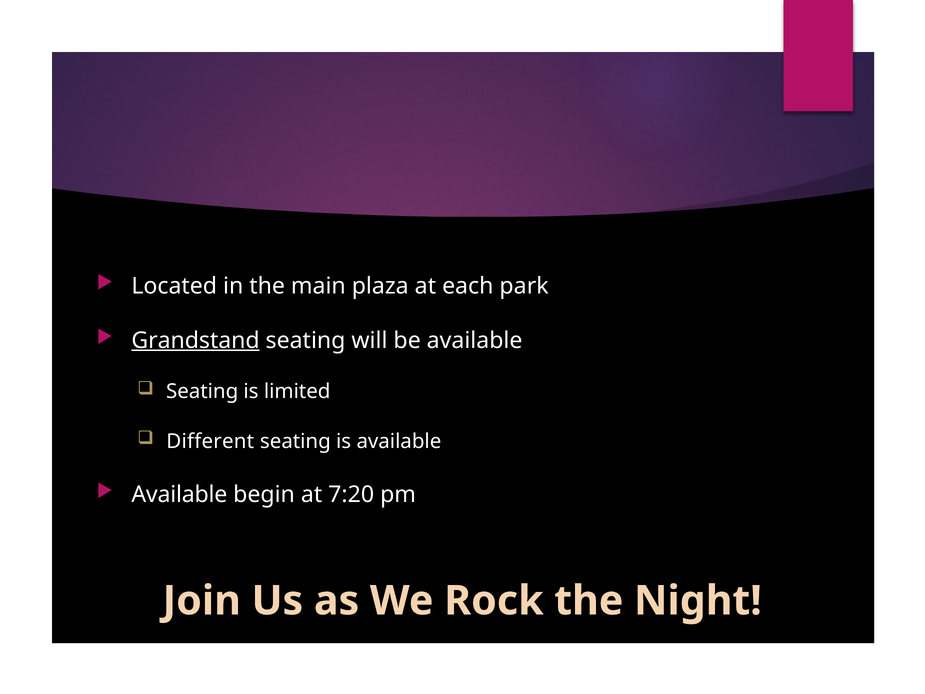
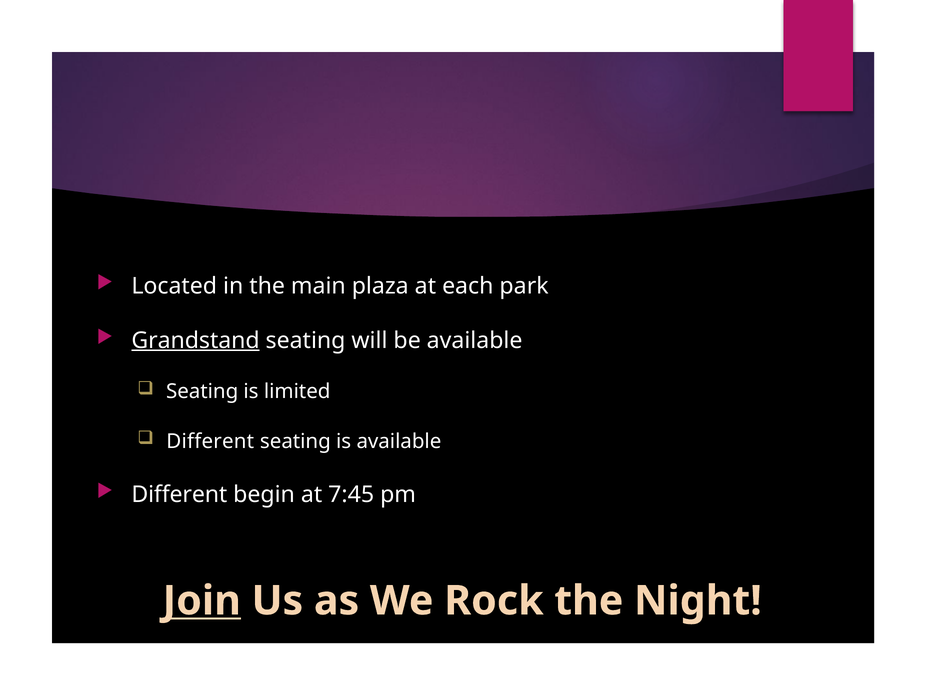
Available: Available -> Different (179, 494)
7:20: 7:20 -> 7:45 (351, 494)
Join underline: none -> present (202, 601)
